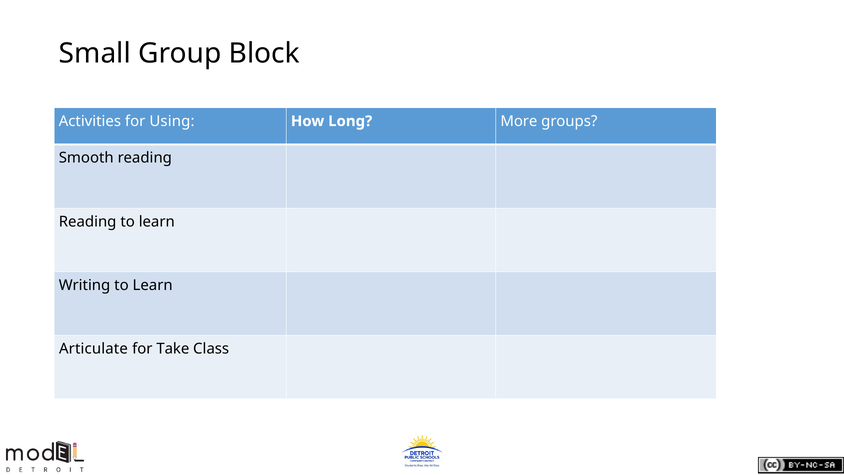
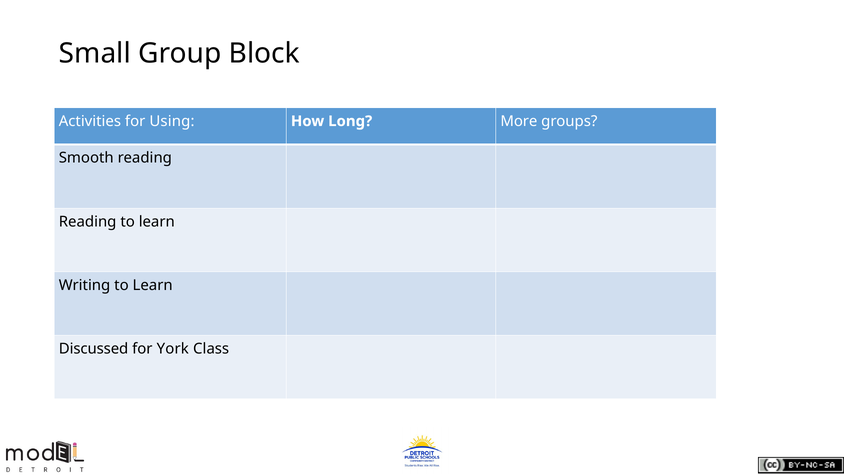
Articulate: Articulate -> Discussed (94, 349)
Take: Take -> York (173, 349)
